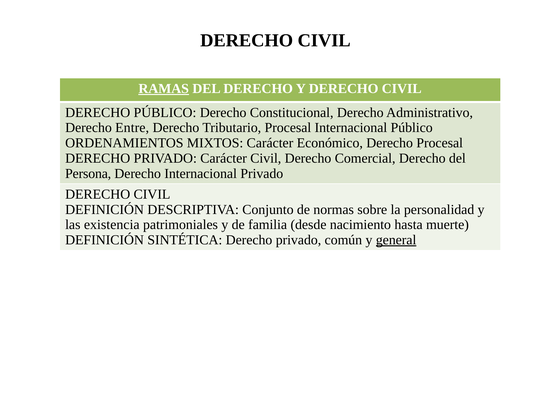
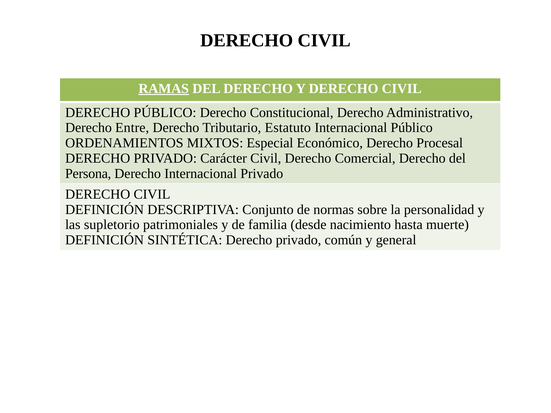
Tributario Procesal: Procesal -> Estatuto (288, 128)
MIXTOS Carácter: Carácter -> Especial (270, 143)
existencia: existencia -> supletorio (112, 225)
general underline: present -> none (396, 240)
